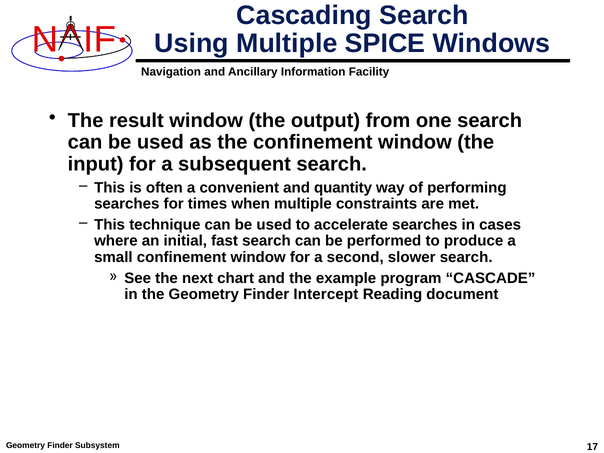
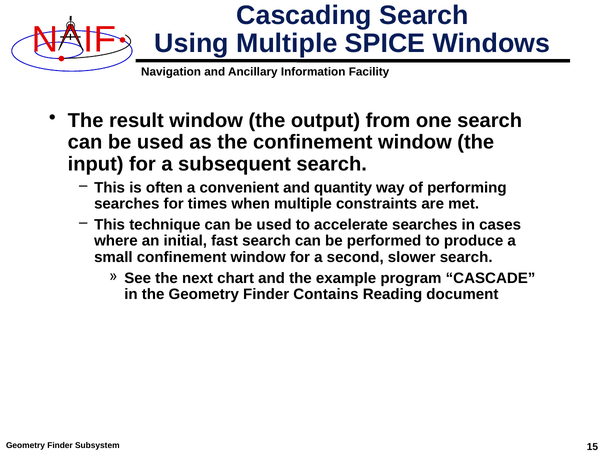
Intercept: Intercept -> Contains (326, 294)
17: 17 -> 15 (592, 447)
